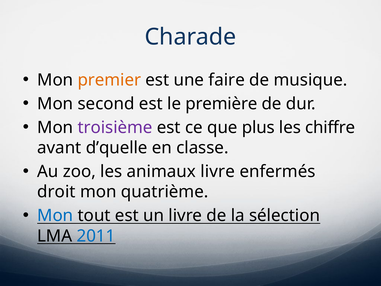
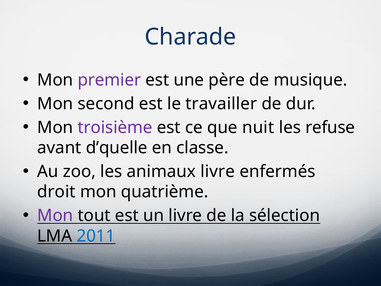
premier colour: orange -> purple (109, 80)
faire: faire -> père (227, 80)
première: première -> travailler (221, 104)
plus: plus -> nuit (258, 127)
chiffre: chiffre -> refuse (330, 127)
Mon colour: blue -> purple (55, 215)
